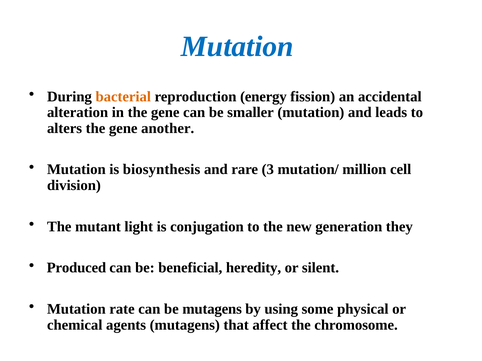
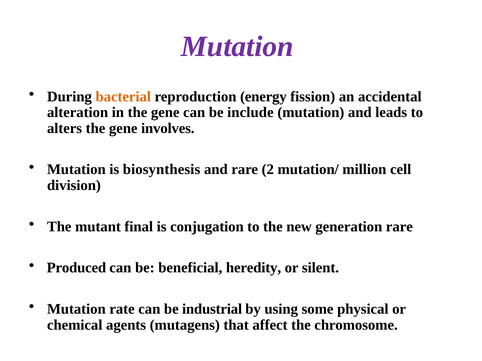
Mutation colour: blue -> purple (237, 47)
smaller: smaller -> include (250, 113)
another: another -> involves (168, 128)
3: 3 -> 2 (268, 170)
light: light -> final (139, 227)
generation they: they -> rare (399, 227)
be mutagens: mutagens -> industrial (212, 309)
